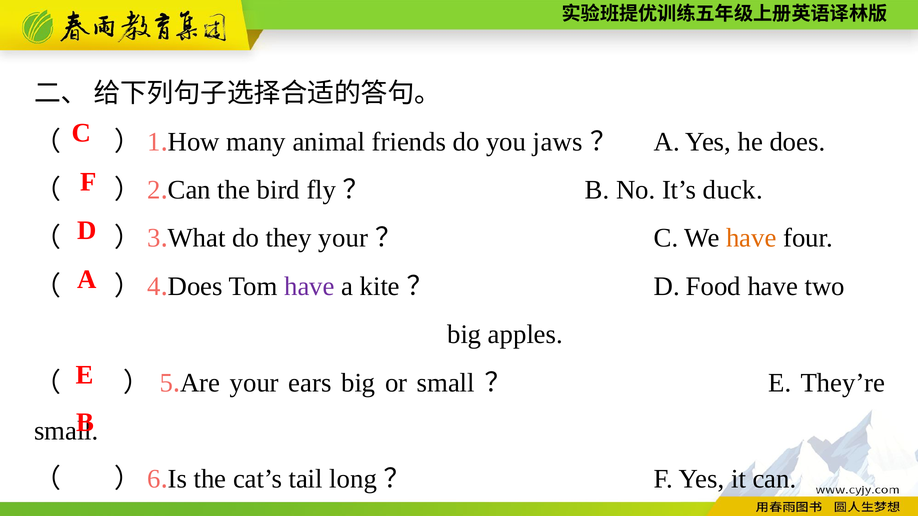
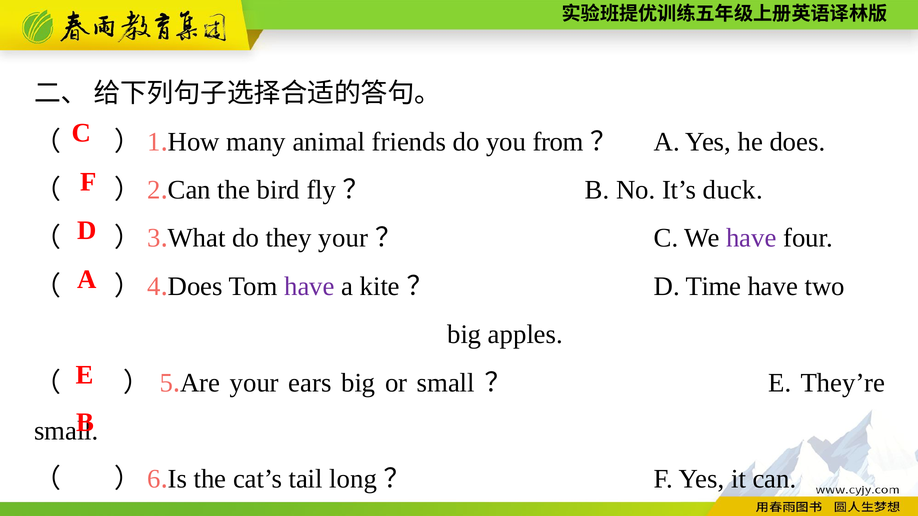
jaws: jaws -> from (558, 142)
have colour: orange -> purple (751, 238)
Food: Food -> Time (714, 287)
